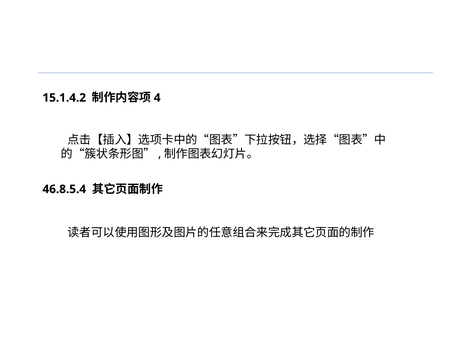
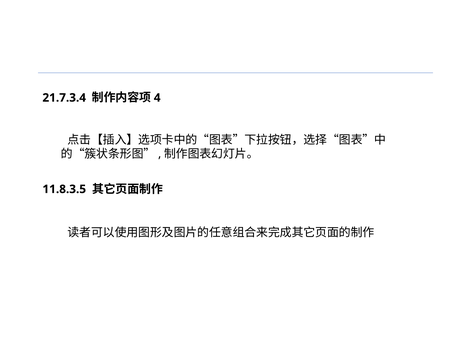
15.1.4.2: 15.1.4.2 -> 21.7.3.4 (64, 98)
46.8.5.4: 46.8.5.4 -> 11.8.3.5 (64, 189)
